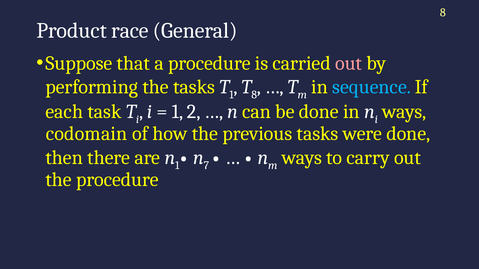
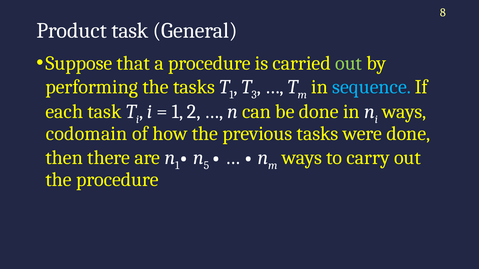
Product race: race -> task (130, 31)
out colour: pink -> light green (349, 63)
8: 8 -> 3 (254, 95)
7: 7 -> 5 (206, 165)
